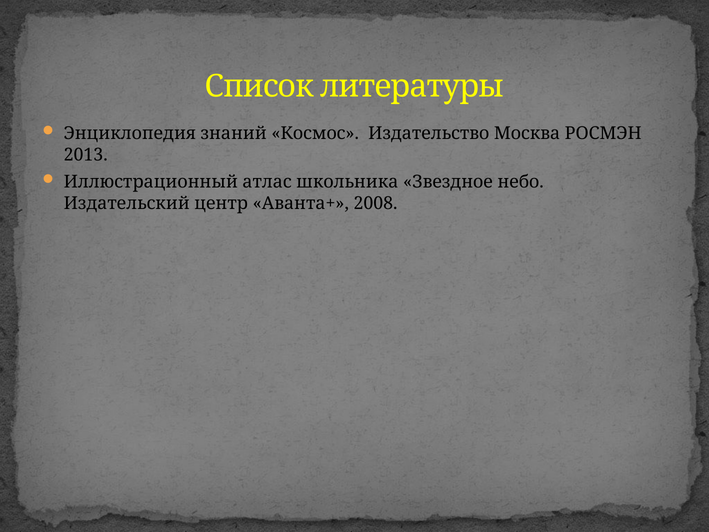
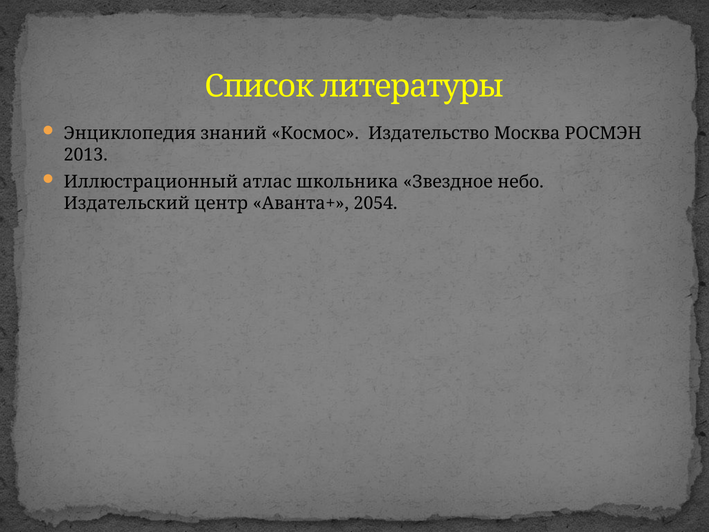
2008: 2008 -> 2054 (376, 203)
